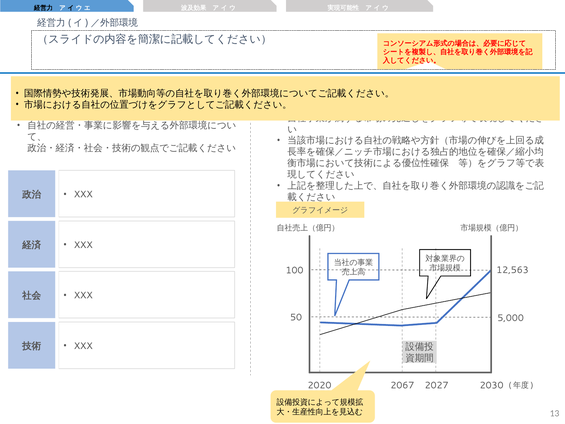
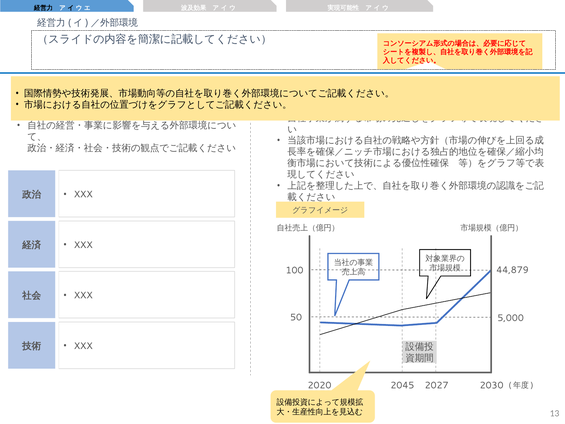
12,563: 12,563 -> 44,879 (512, 270)
2067: 2067 -> 2045 (402, 385)
